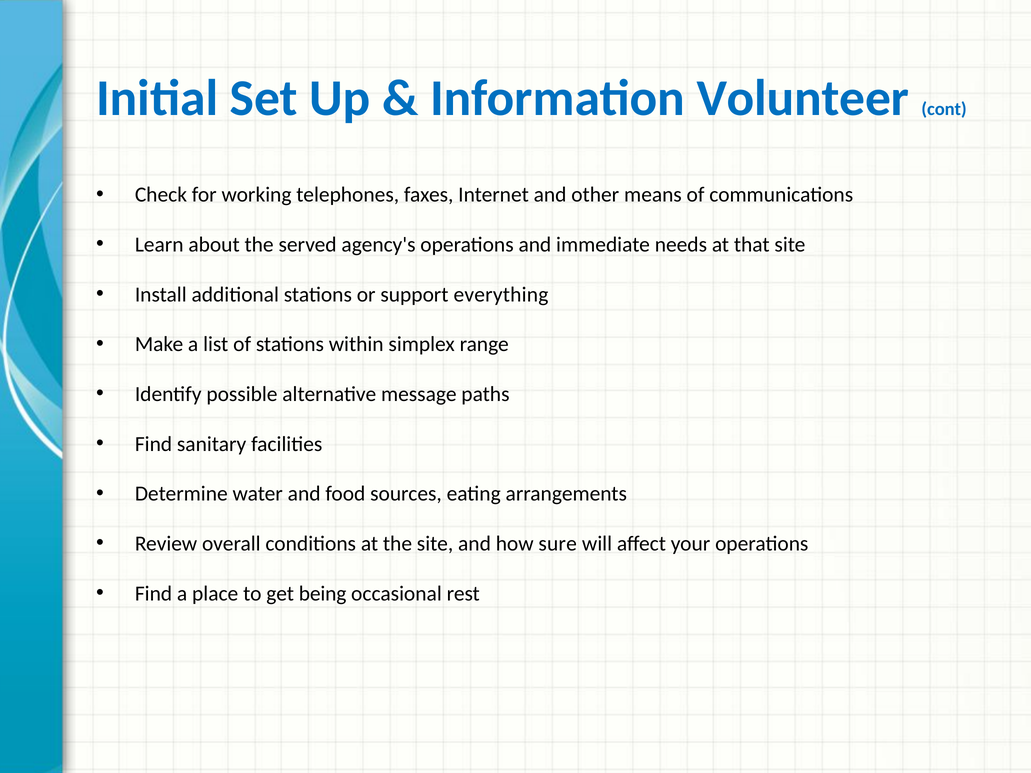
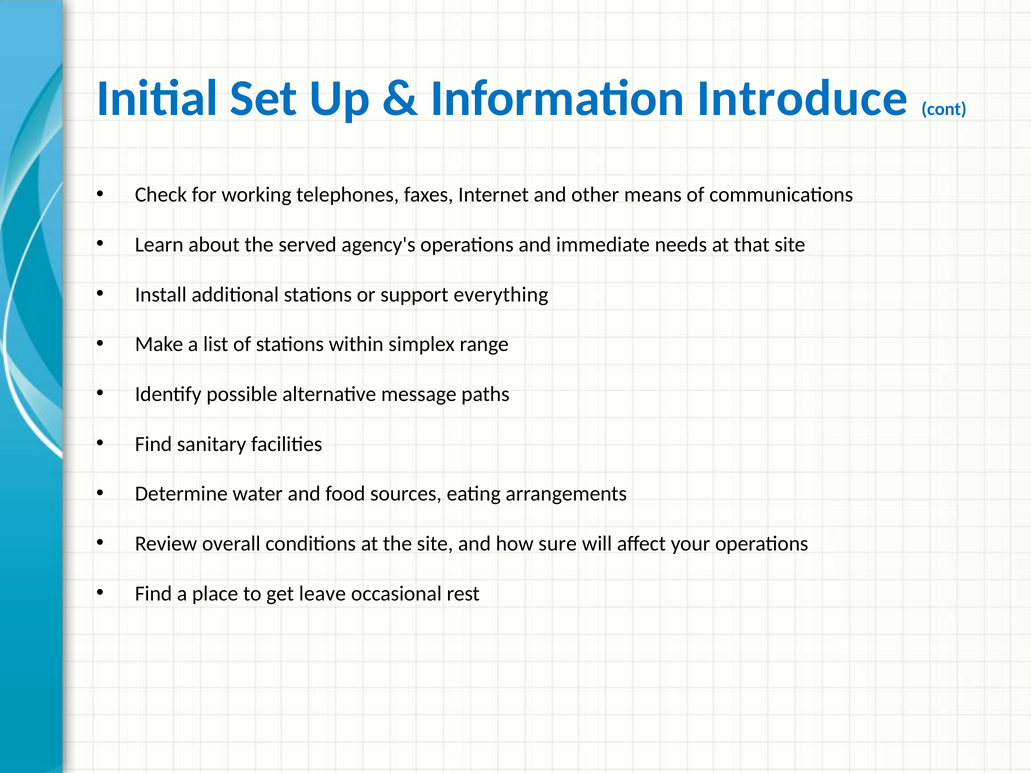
Volunteer: Volunteer -> Introduce (803, 98)
being: being -> leave (322, 594)
